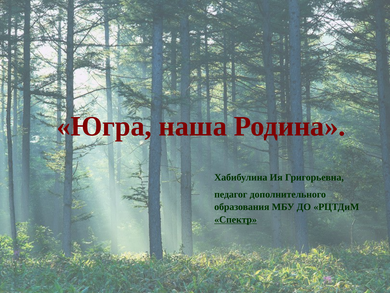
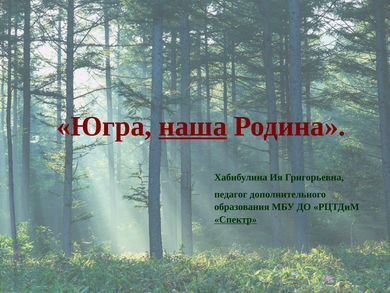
наша underline: none -> present (193, 126)
